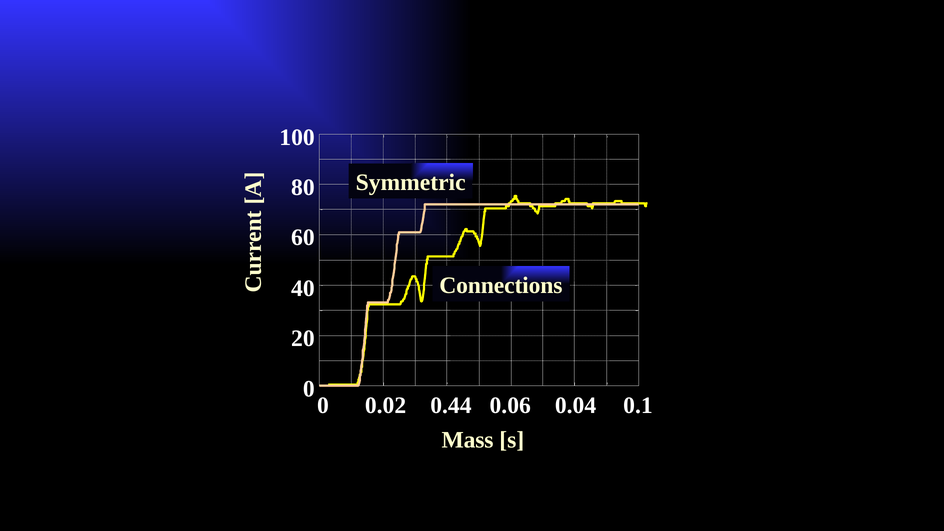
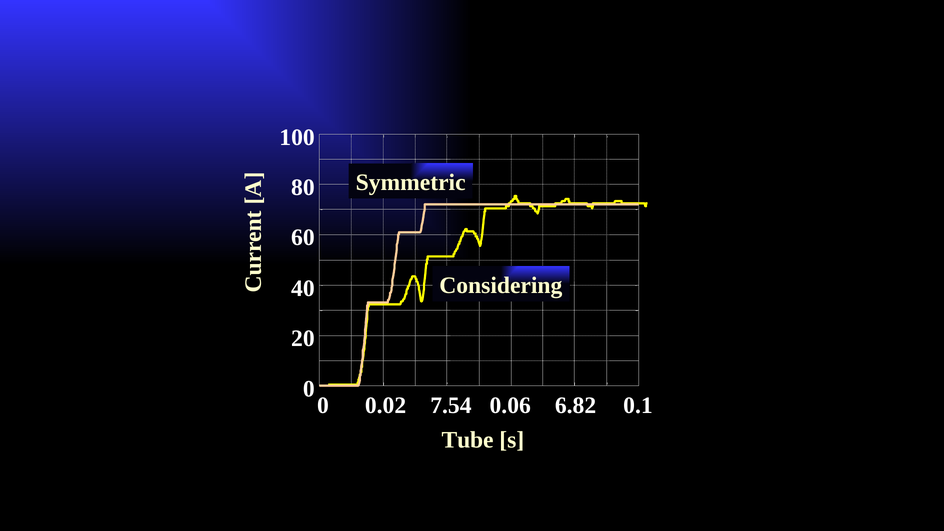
Connections: Connections -> Considering (501, 285)
0.44: 0.44 -> 7.54 (451, 405)
0.04: 0.04 -> 6.82 (576, 405)
Mass: Mass -> Tube (468, 440)
